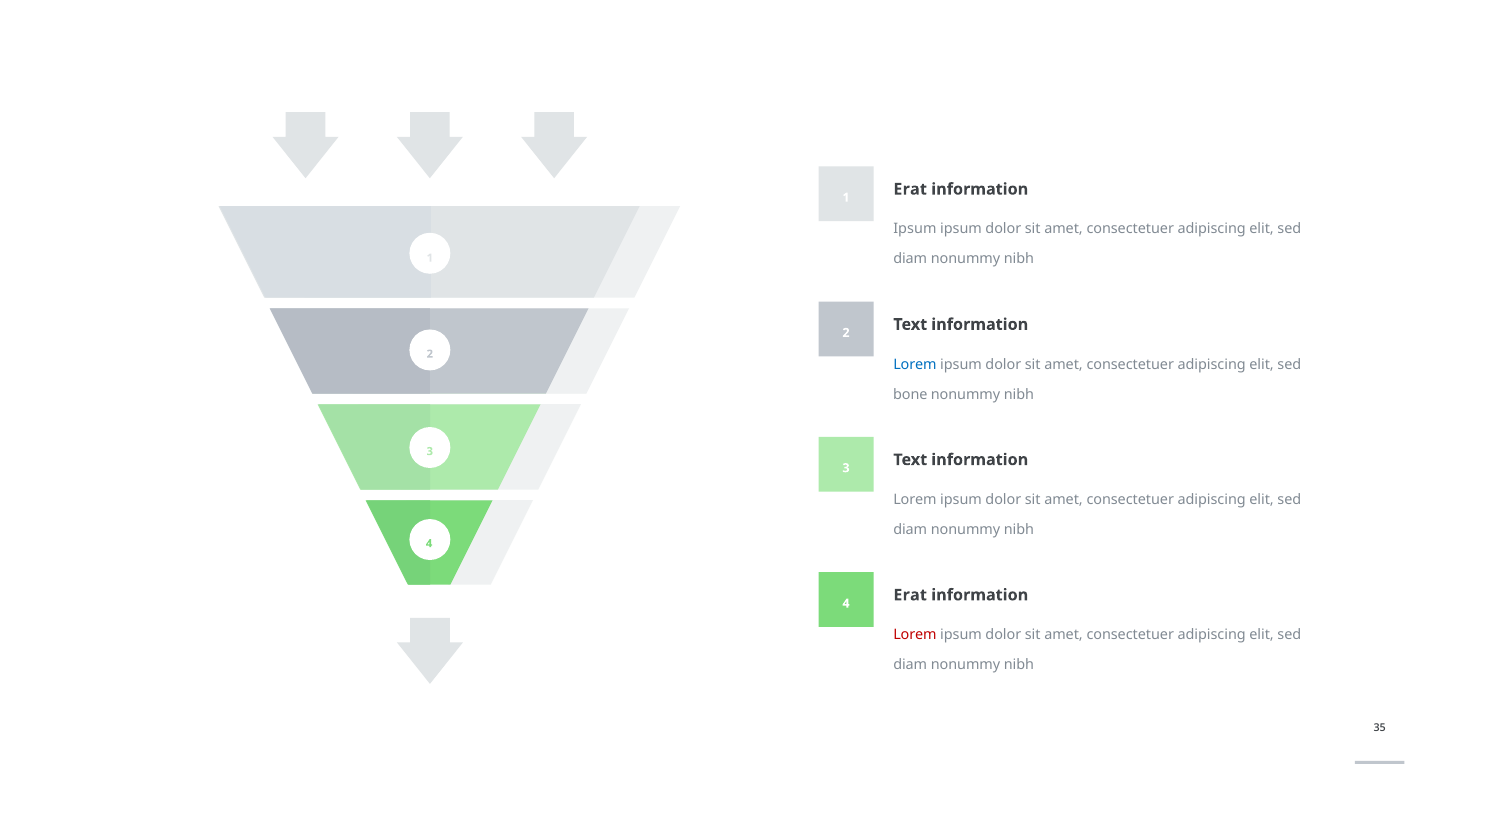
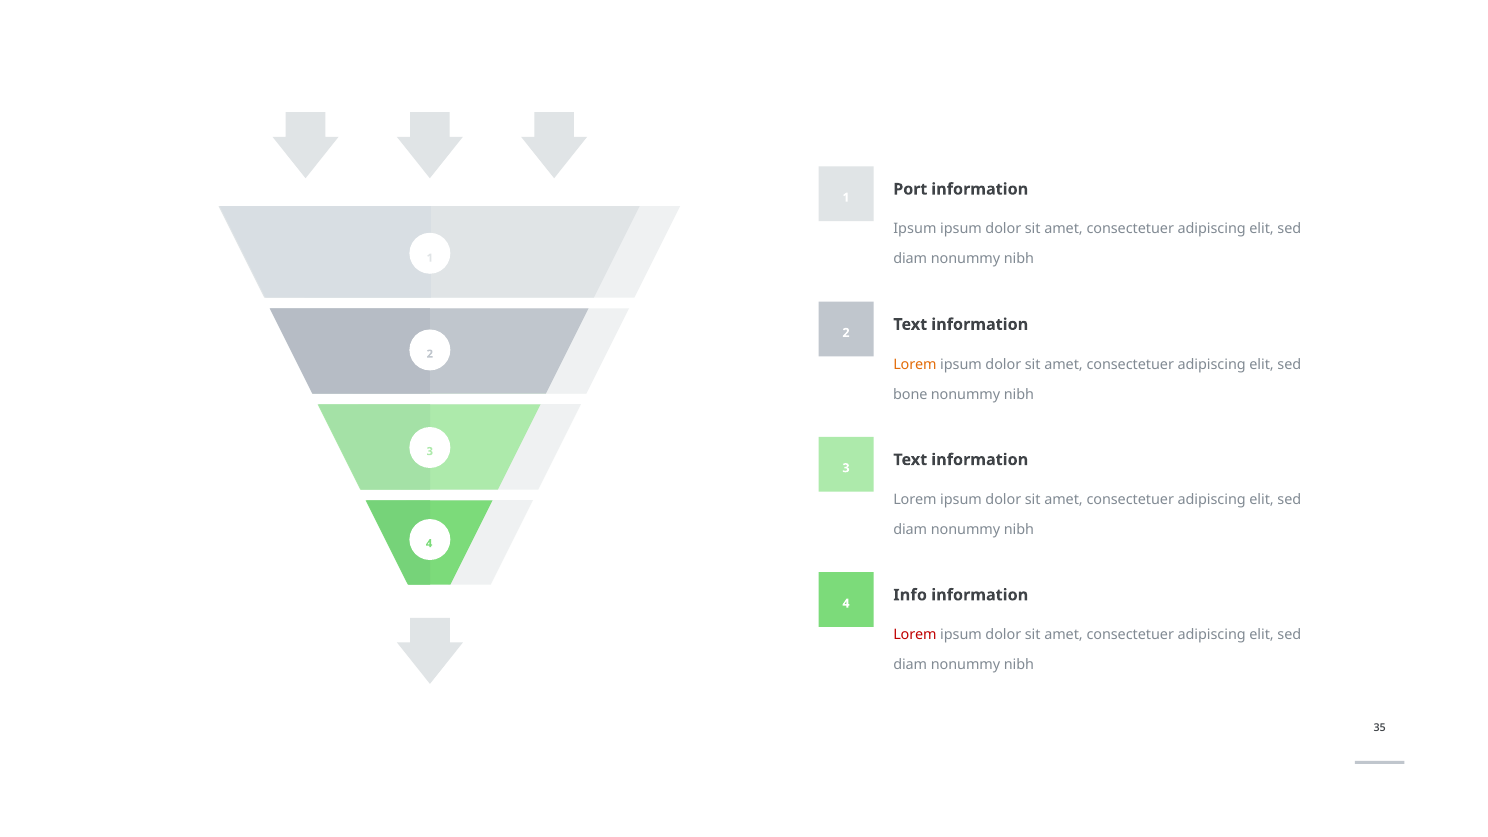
Erat: Erat -> Port (910, 189)
Lorem colour: blue -> orange (915, 364)
Erat: Erat -> Info (910, 595)
